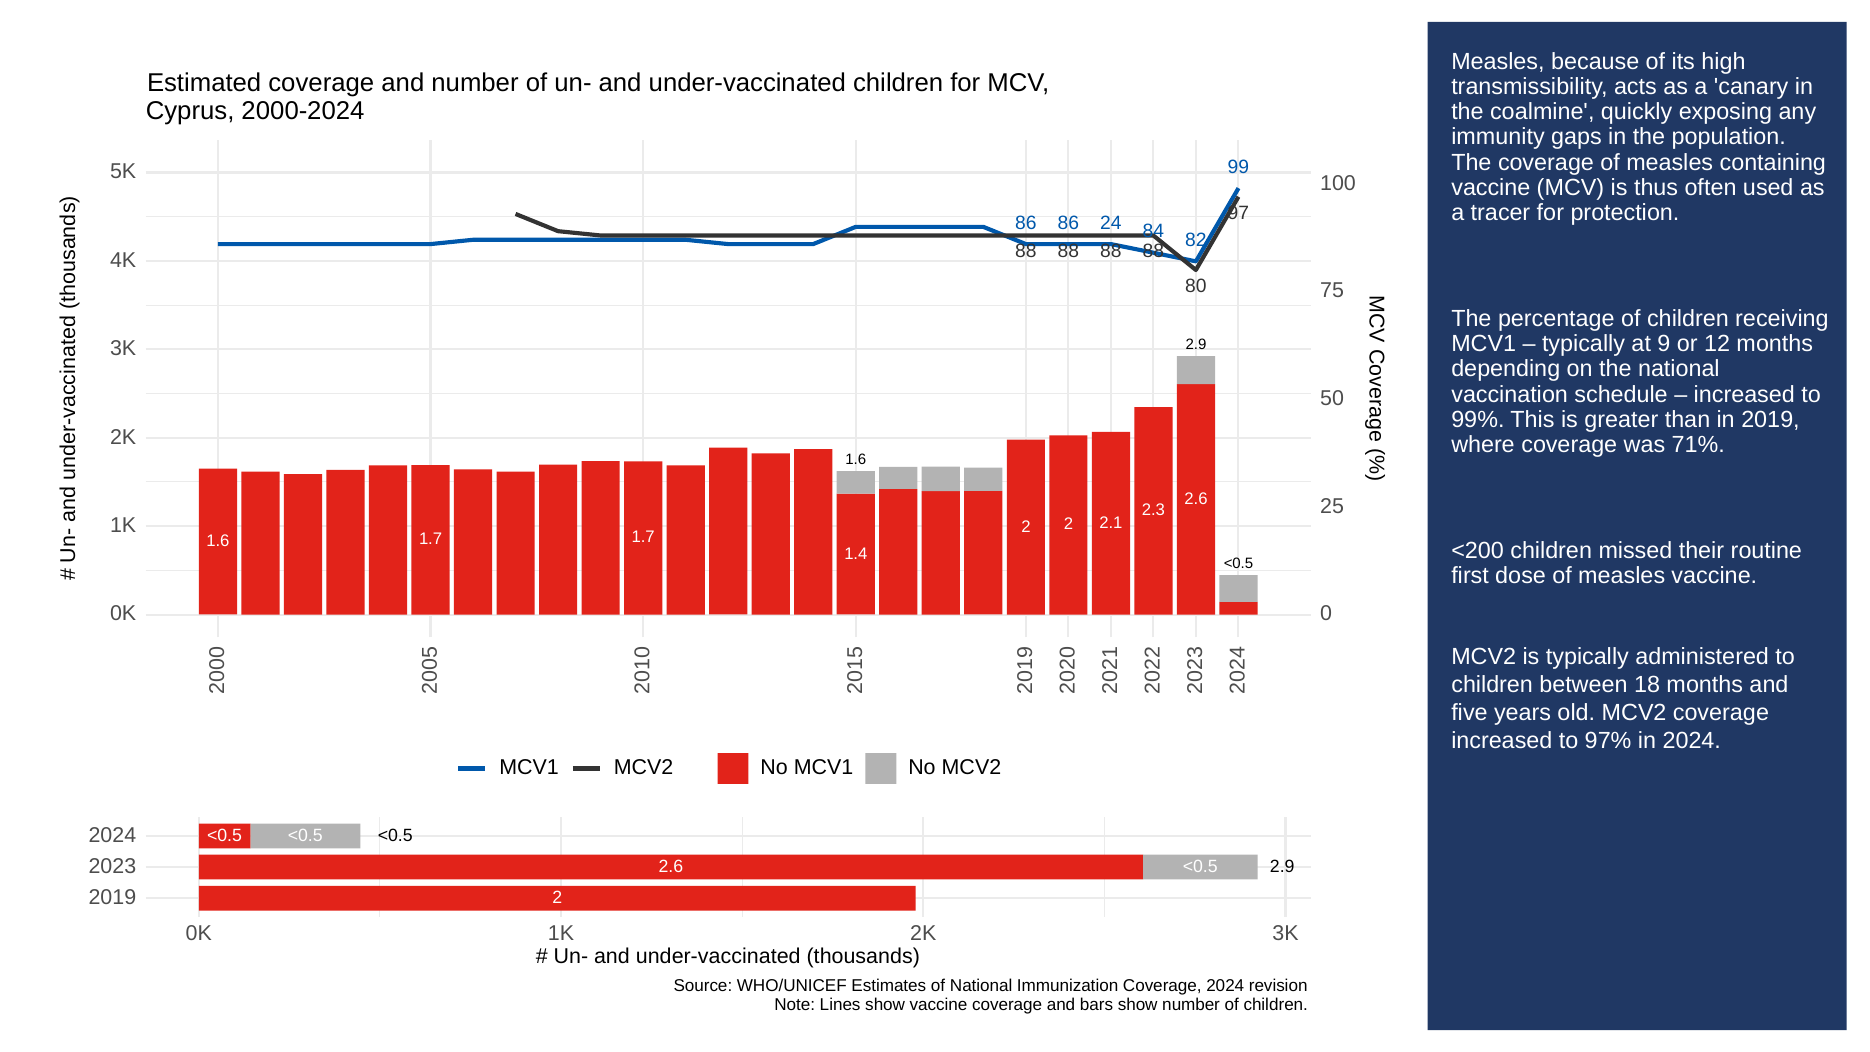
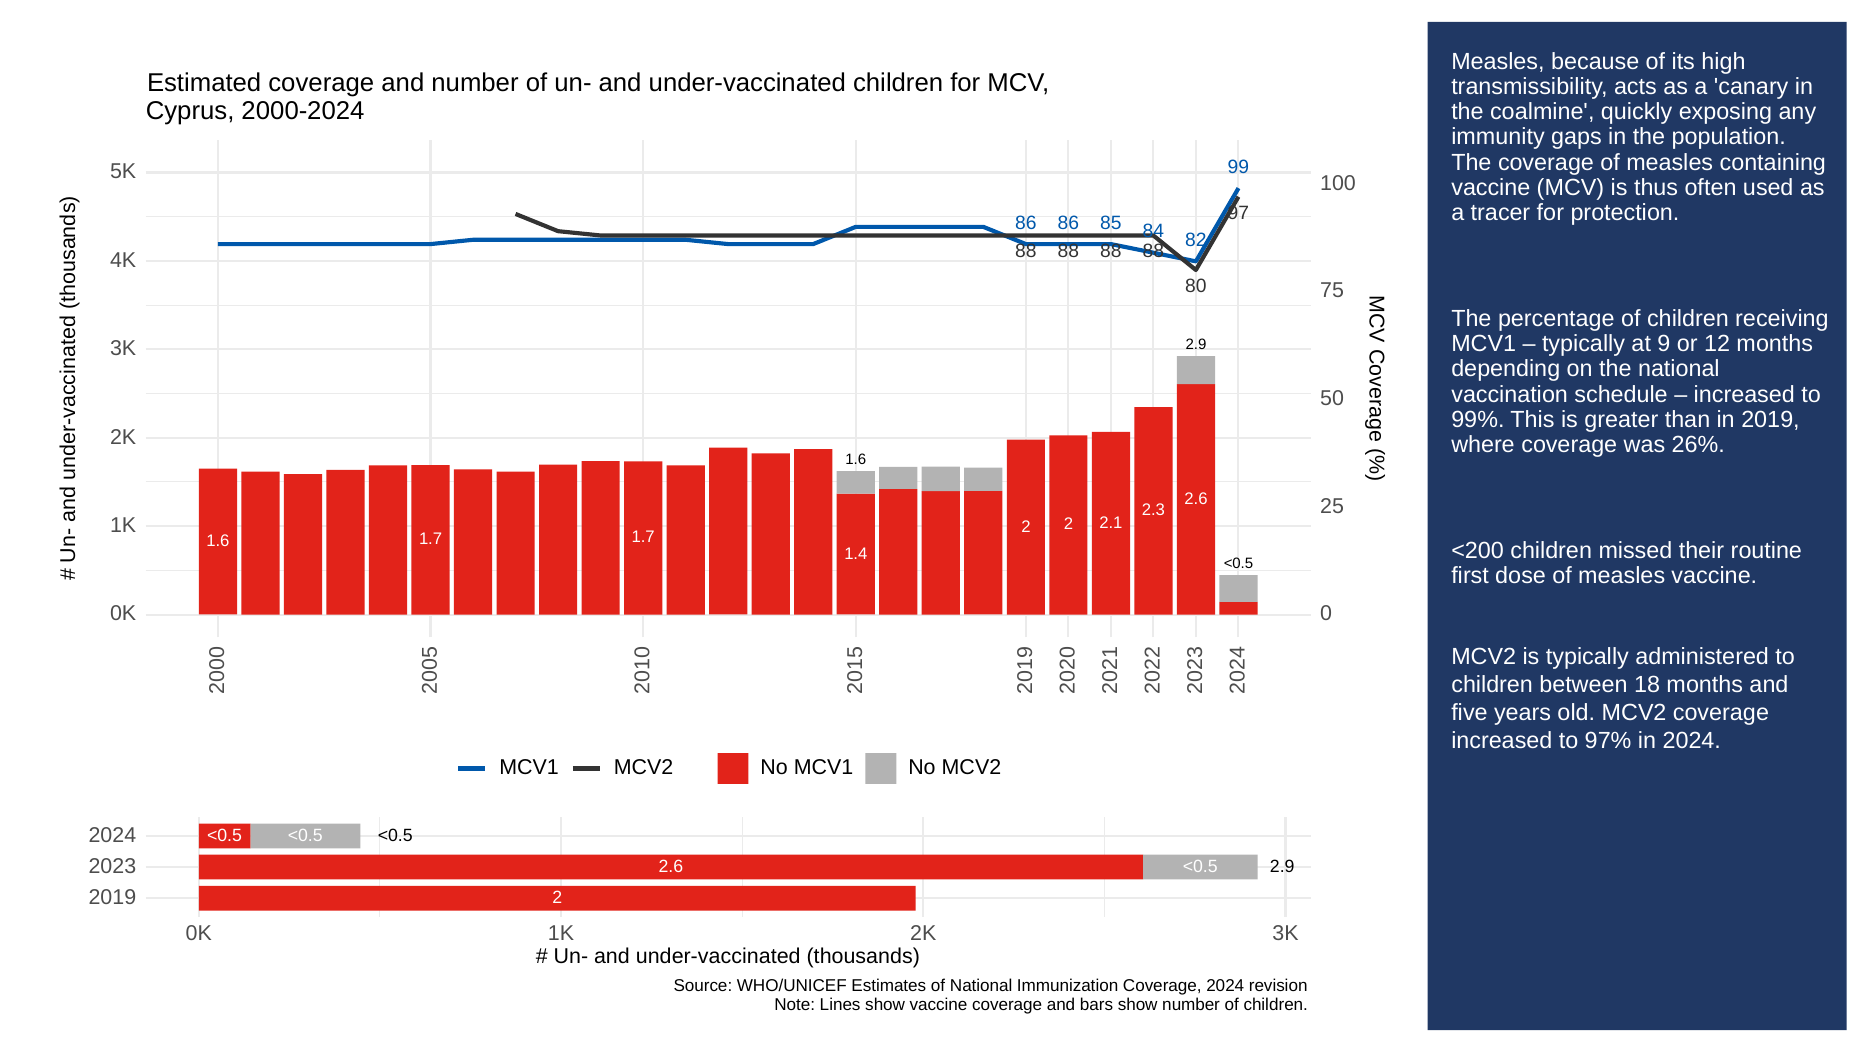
24: 24 -> 85 (1111, 223)
71%: 71% -> 26% (1698, 445)
